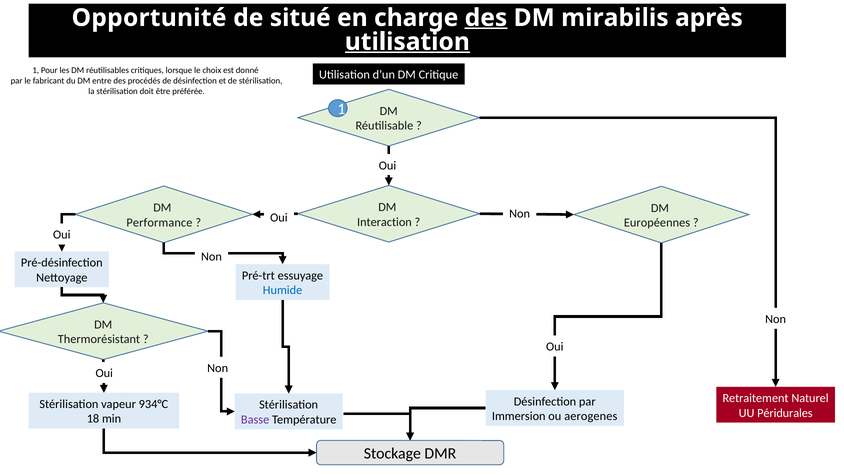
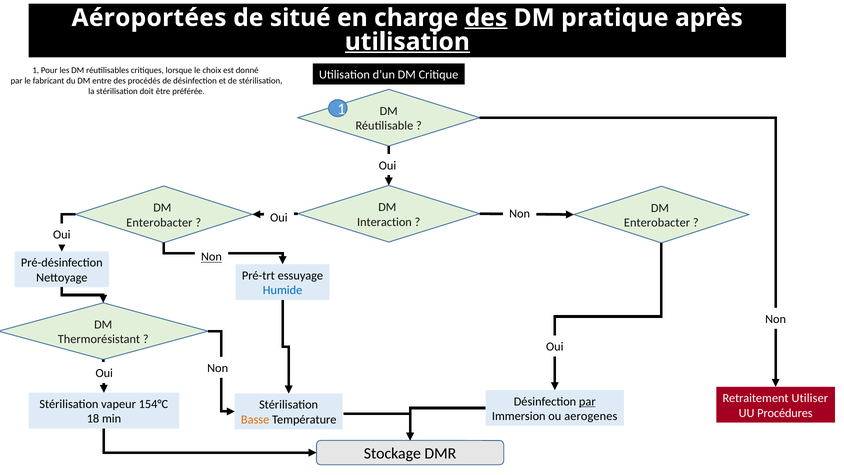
Opportunité: Opportunité -> Aéroportées (149, 18)
mirabilis: mirabilis -> pratique (615, 18)
Performance: Performance -> Enterobacter (159, 222)
Européennes: Européennes -> Enterobacter (657, 223)
Non underline: none -> present (211, 257)
Naturel: Naturel -> Utiliser (810, 398)
par underline: none -> present (587, 401)
934°C: 934°C -> 154°C (153, 404)
Péridurales: Péridurales -> Procédures (785, 413)
Basse colour: purple -> orange (255, 419)
